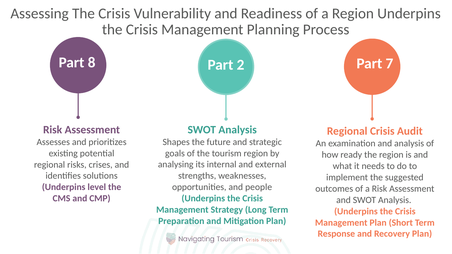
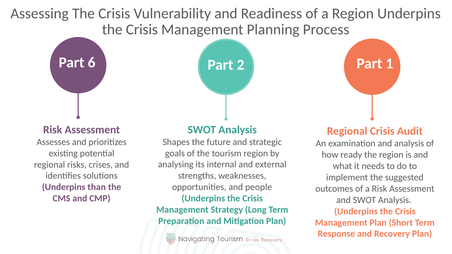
8: 8 -> 6 (92, 63)
7: 7 -> 1 (389, 64)
level: level -> than (97, 187)
